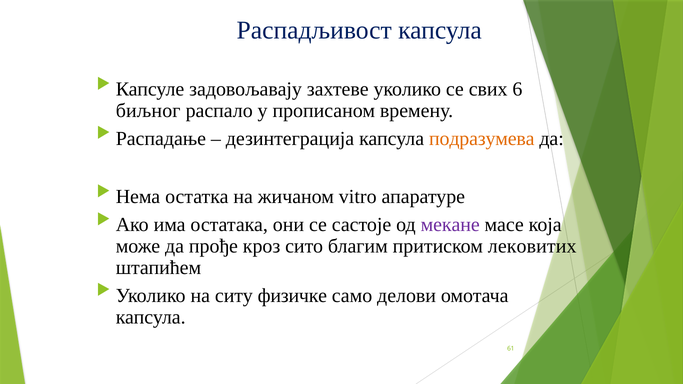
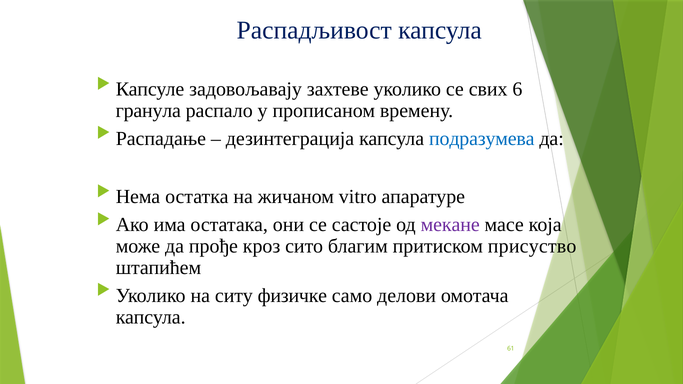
биљног: биљног -> гранула (148, 111)
подразумева colour: orange -> blue (482, 139)
лековитих: лековитих -> присуство (532, 246)
